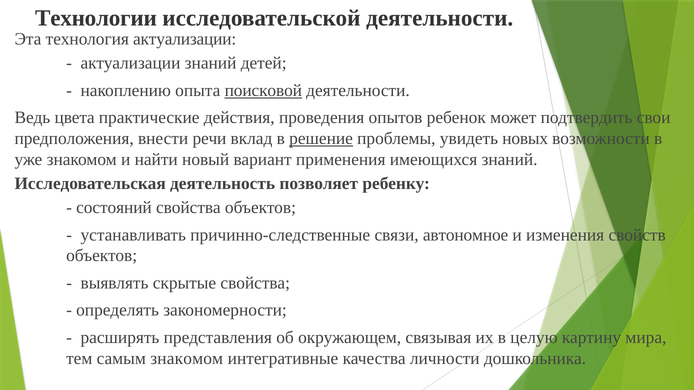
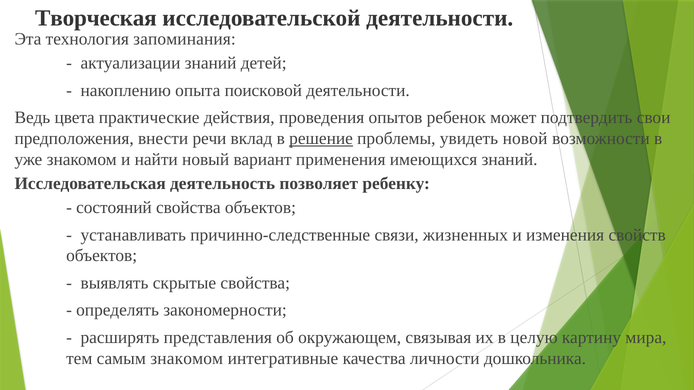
Технологии: Технологии -> Творческая (96, 18)
технология актуализации: актуализации -> запоминания (184, 39)
поисковой underline: present -> none (263, 91)
новых: новых -> новой (525, 139)
автономное: автономное -> жизненных (465, 235)
